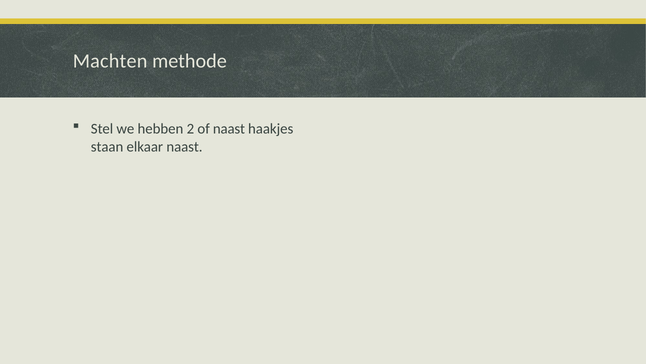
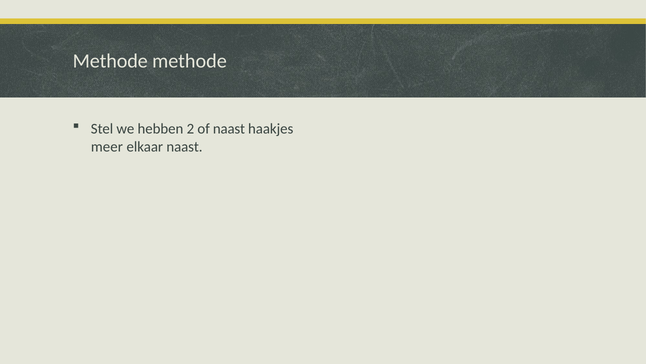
Machten: Machten -> Methode (110, 61)
staan: staan -> meer (107, 146)
